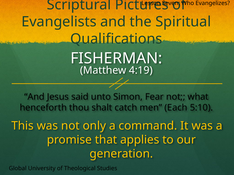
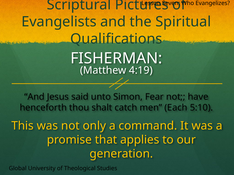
what: what -> have (198, 97)
